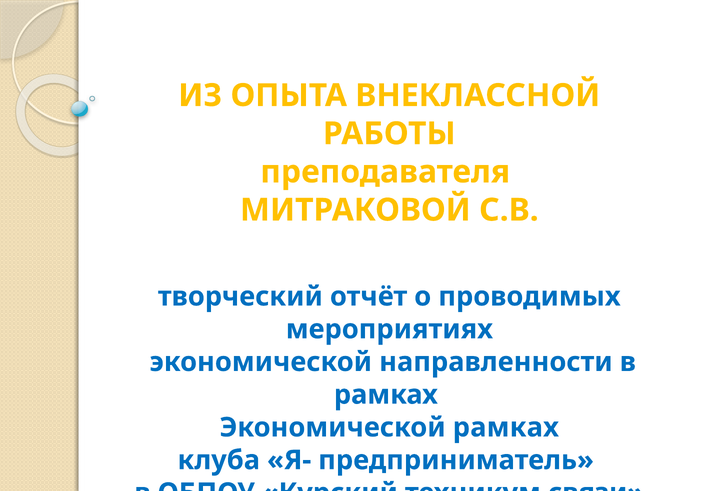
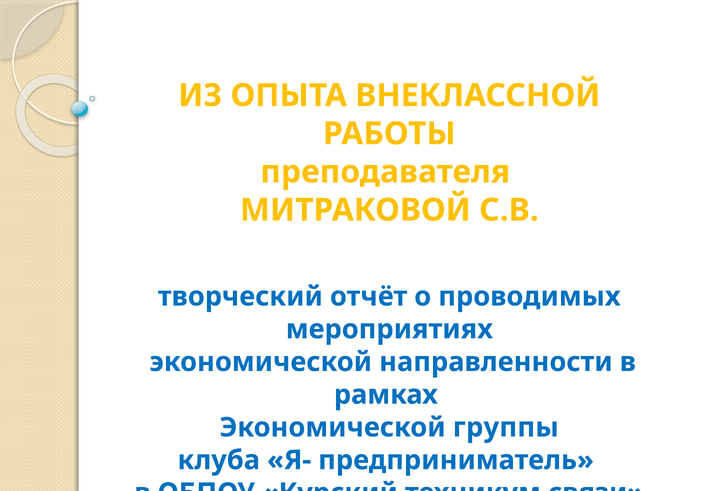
Экономической рамках: рамках -> группы (506, 427)
